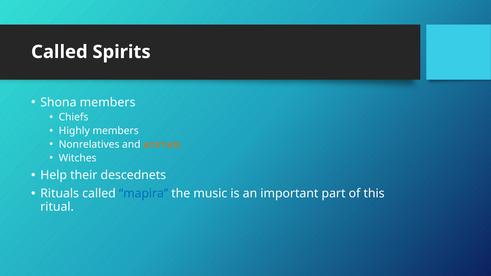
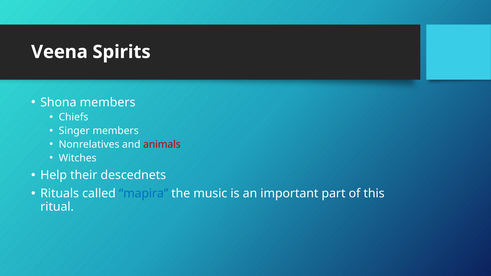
Called: Called -> Veena (59, 52)
Highly: Highly -> Singer (74, 131)
animals colour: orange -> red (162, 144)
